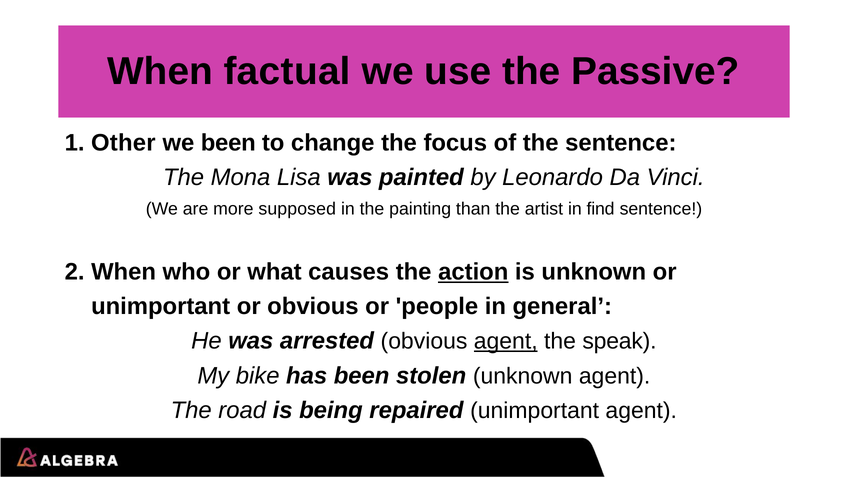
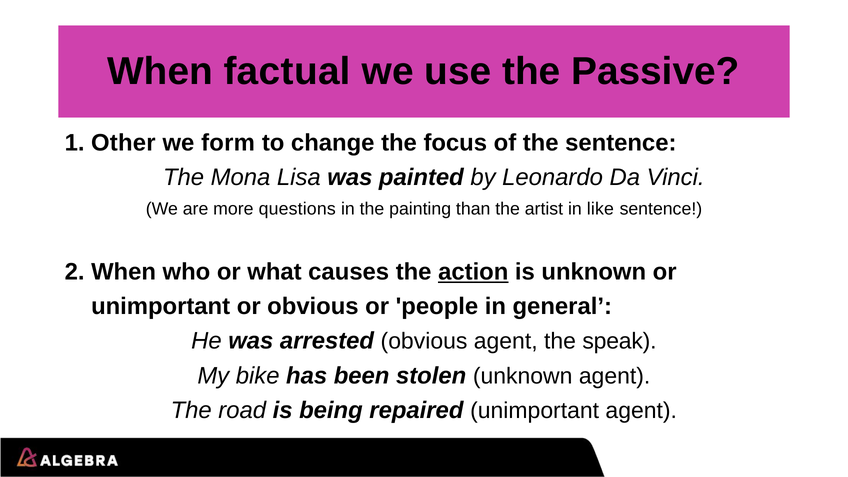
we been: been -> form (228, 143)
supposed: supposed -> questions (297, 209)
find: find -> like (600, 209)
agent underline: present -> none (506, 341)
